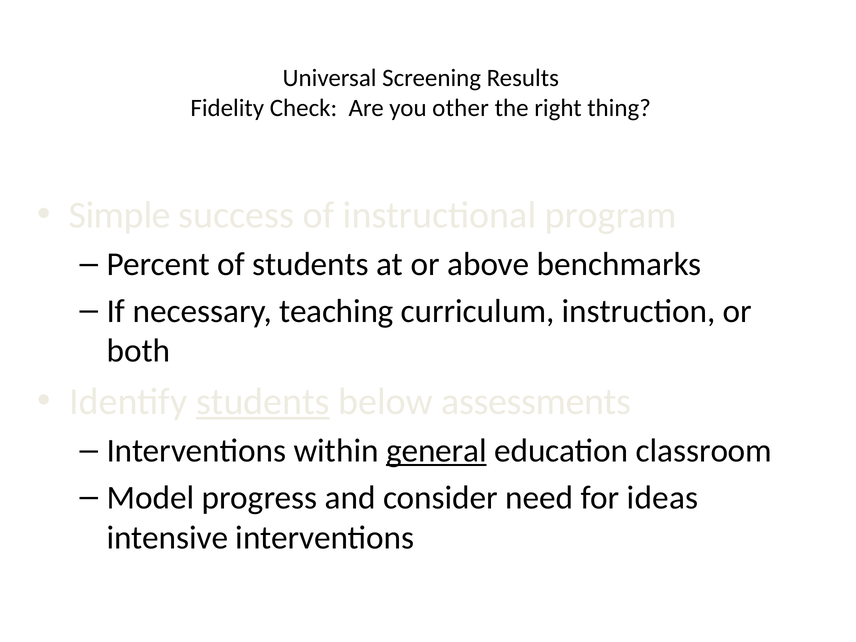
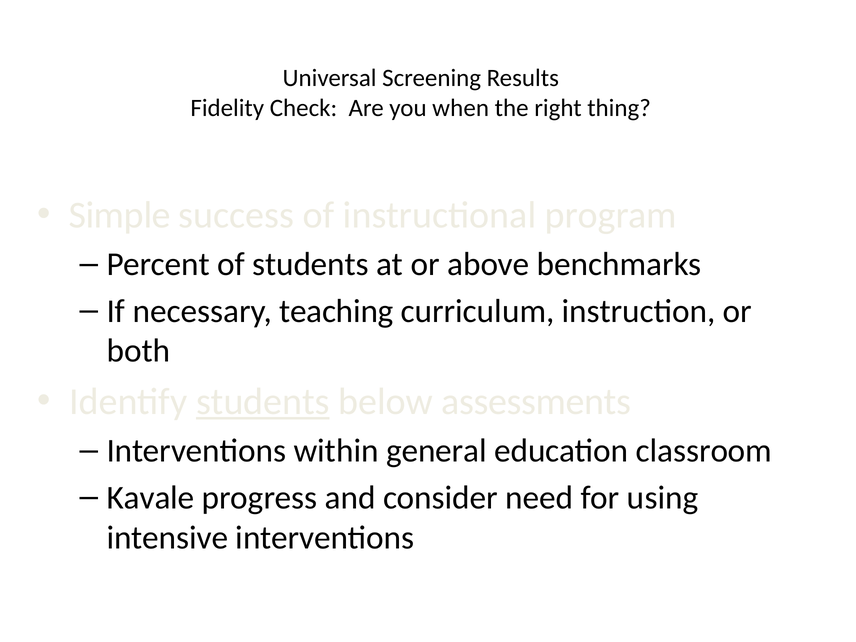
other: other -> when (461, 108)
general underline: present -> none (436, 451)
Model: Model -> Kavale (151, 498)
ideas: ideas -> using (663, 498)
